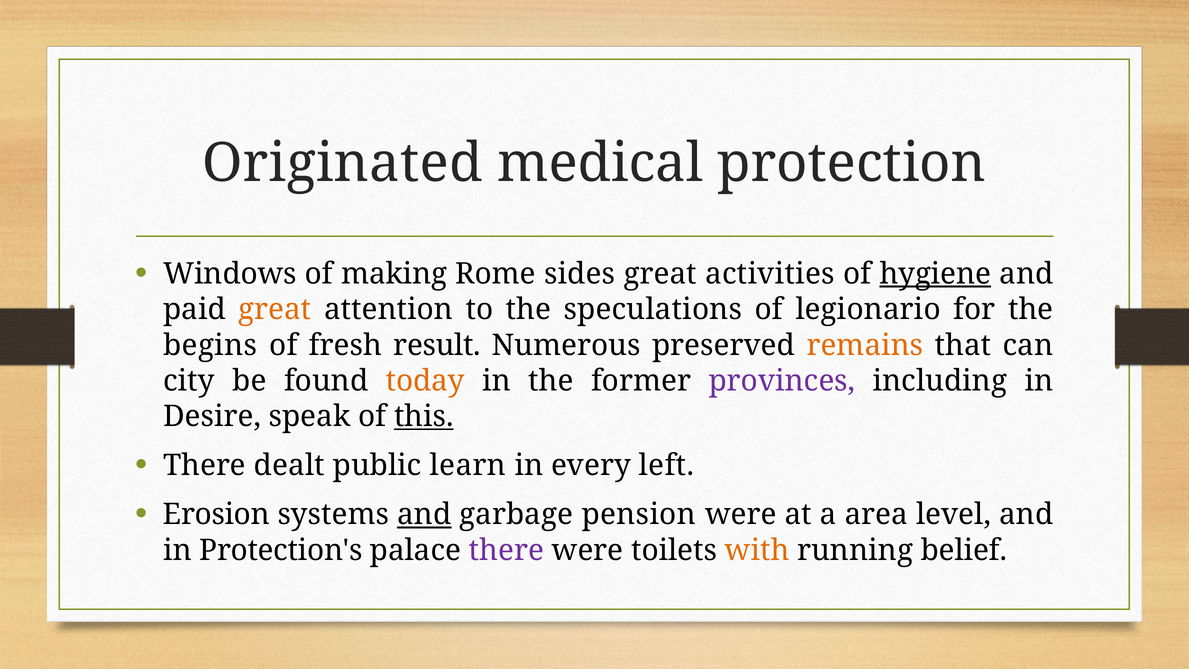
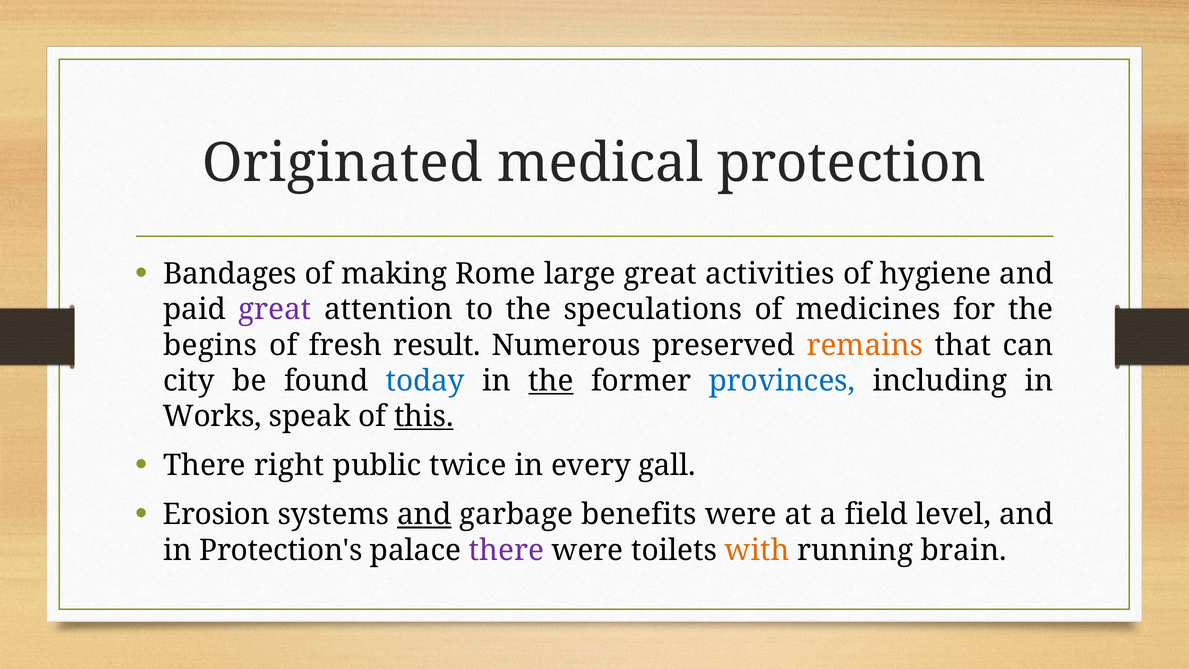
Windows: Windows -> Bandages (230, 274)
sides: sides -> large (580, 274)
hygiene underline: present -> none (935, 274)
great colour: orange -> purple (275, 309)
legionario: legionario -> medicines (868, 309)
today colour: orange -> blue (425, 381)
the underline: none -> present (551, 381)
provinces colour: purple -> blue (782, 381)
Desire: Desire -> Works (212, 416)
dealt: dealt -> right (289, 465)
learn: learn -> twice (468, 465)
left: left -> gall (667, 465)
pension: pension -> benefits (639, 515)
area: area -> field (876, 515)
belief: belief -> brain (964, 550)
